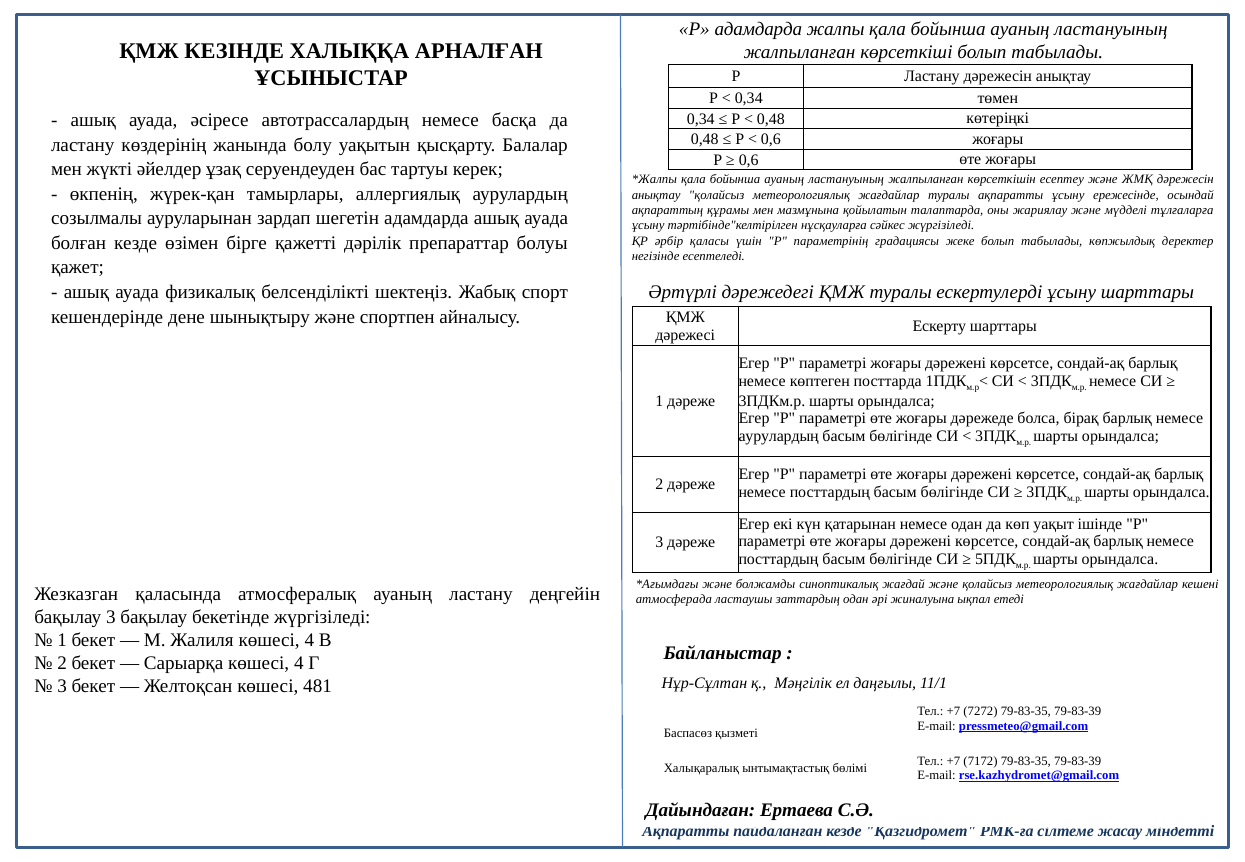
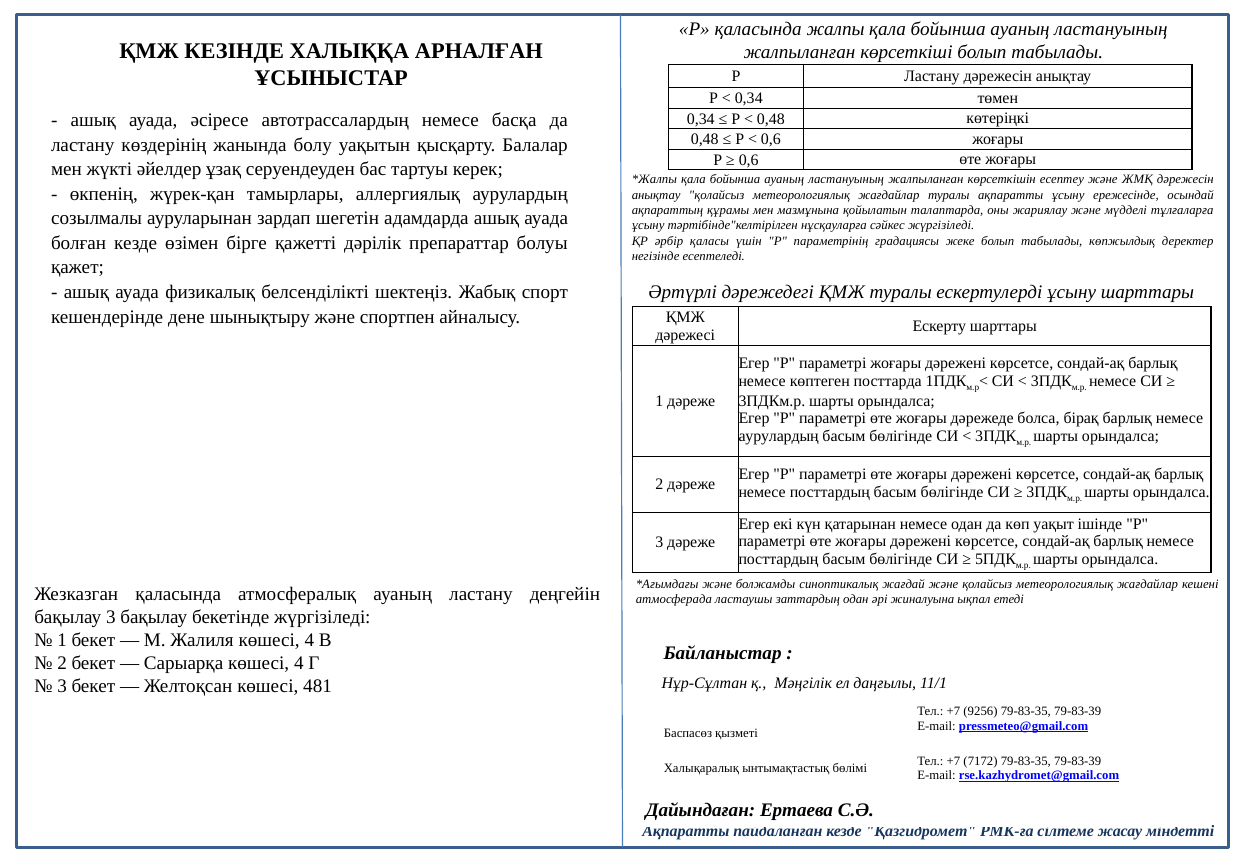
Р адамдарда: адамдарда -> қаласында (758, 30)
7272: 7272 -> 9256 (981, 712)
